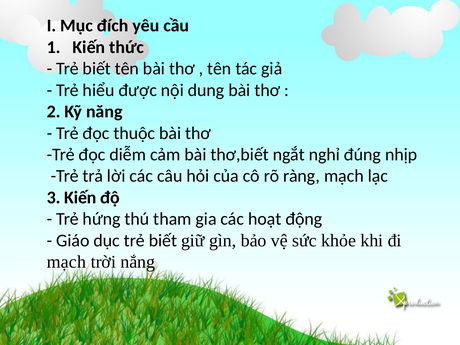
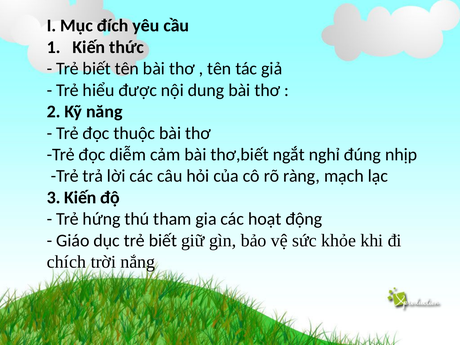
mạch: mạch -> chích (66, 262)
